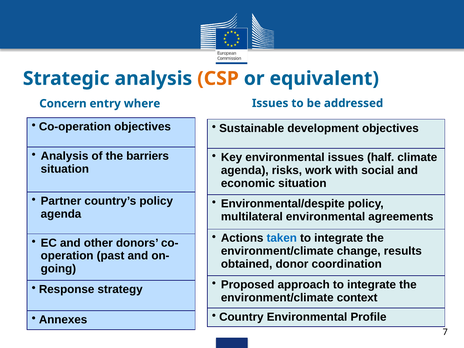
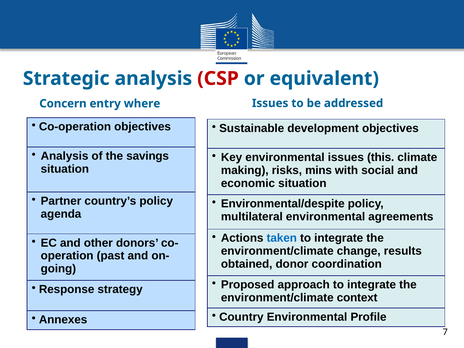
CSP colour: orange -> red (218, 79)
barriers: barriers -> savings (148, 156)
half: half -> this (381, 157)
agenda: agenda -> making (245, 170)
work: work -> mins (319, 170)
